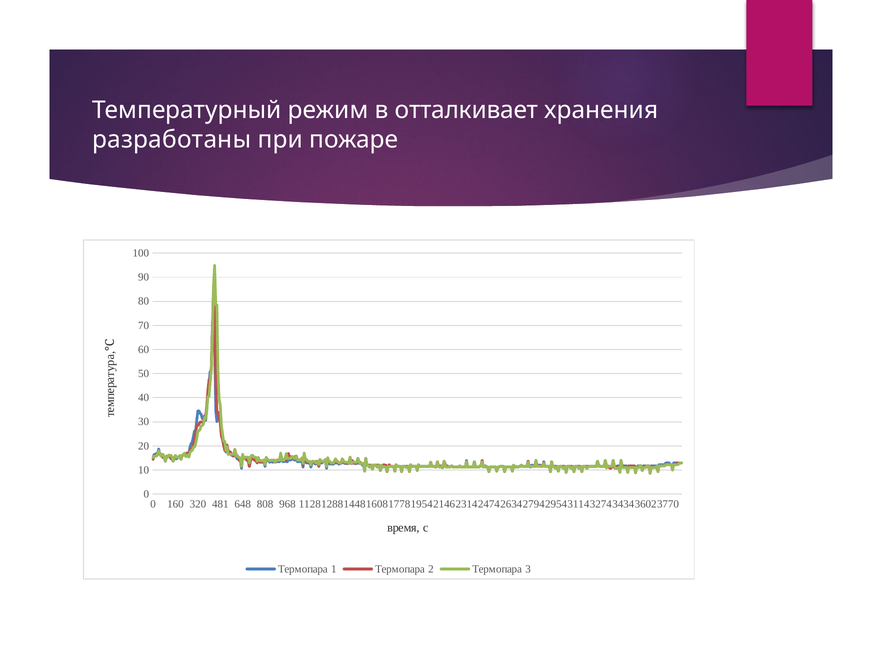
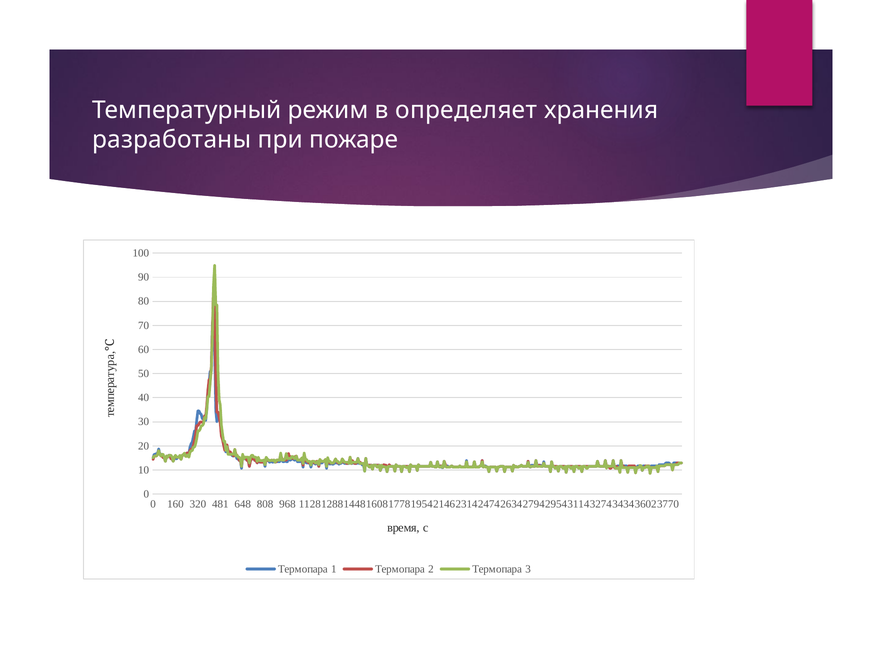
отталкивает: отталкивает -> определяет (466, 111)
